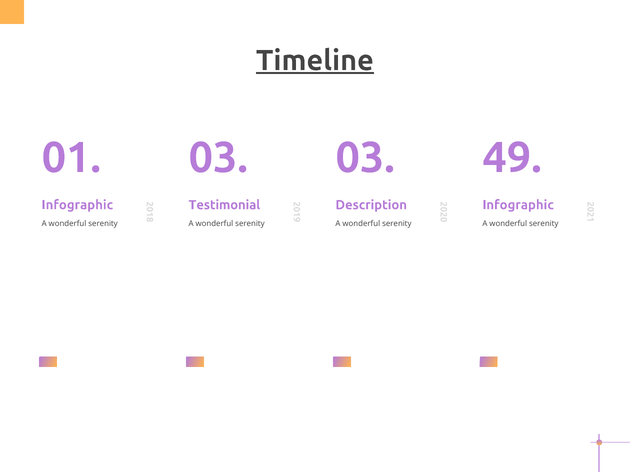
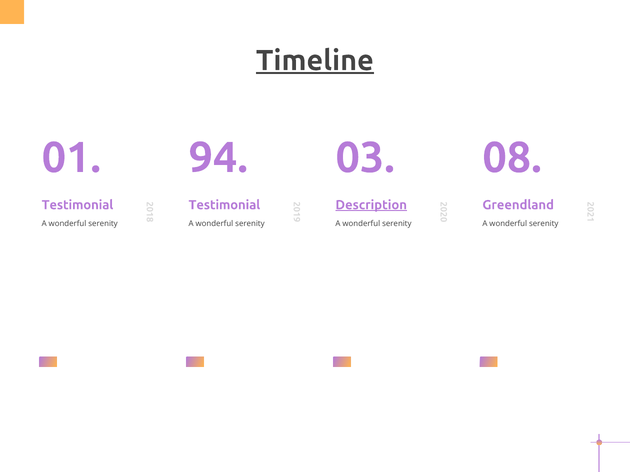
01 03: 03 -> 94 (218, 158)
49: 49 -> 08 (512, 158)
Infographic: Infographic -> Testimonial (77, 205)
Description underline: none -> present (371, 205)
Infographic: Infographic -> Greendland (518, 205)
